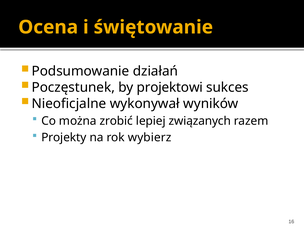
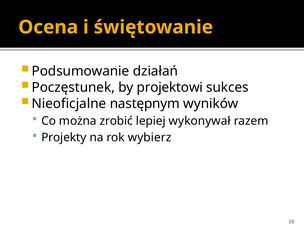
wykonywał: wykonywał -> następnym (145, 104)
związanych: związanych -> wykonywał (200, 121)
